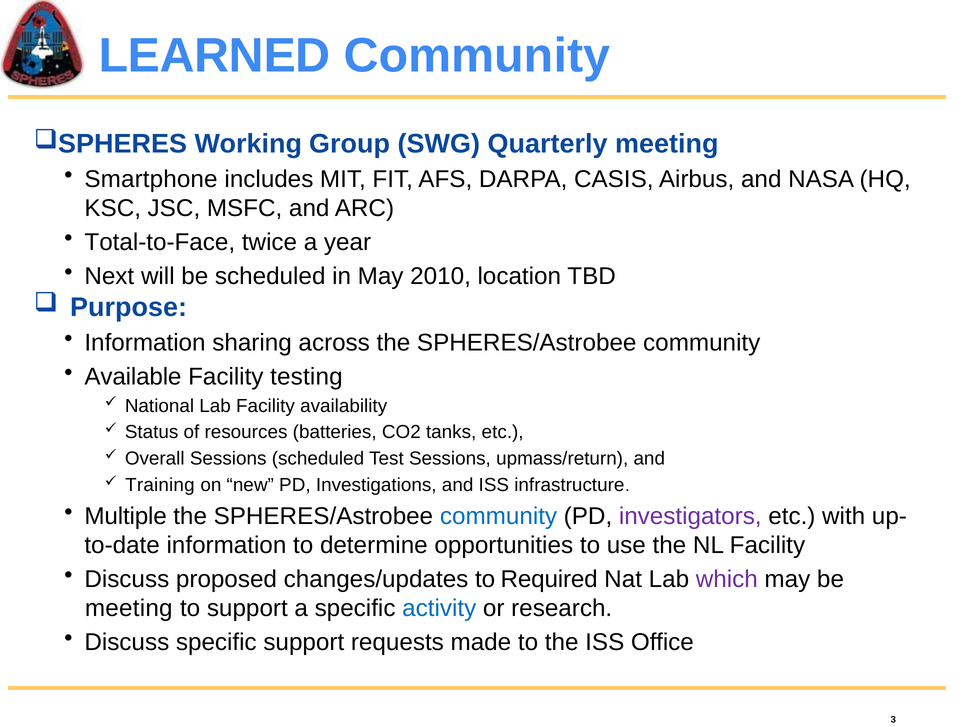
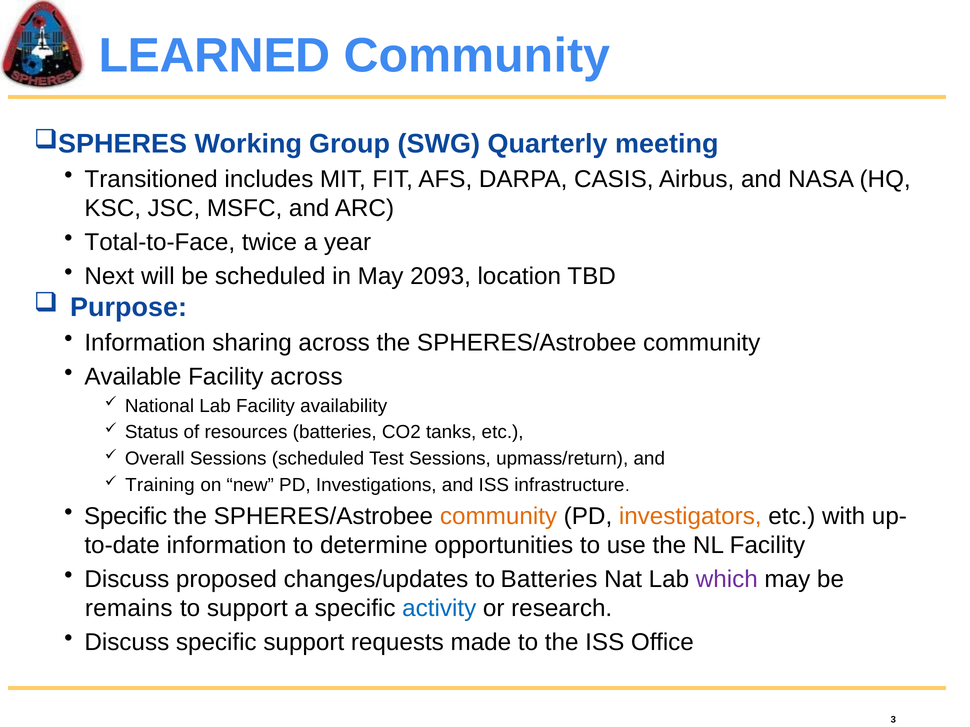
Smartphone: Smartphone -> Transitioned (151, 180)
2010: 2010 -> 2093 (441, 277)
Facility testing: testing -> across (306, 377)
Multiple: Multiple -> Specific (126, 516)
community colour: blue -> orange (499, 516)
investigators colour: purple -> orange (690, 516)
to Required: Required -> Batteries (549, 579)
meeting: meeting -> remains (129, 609)
